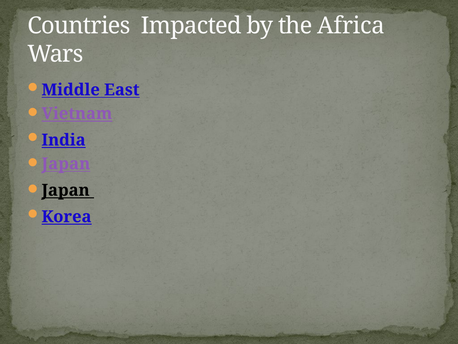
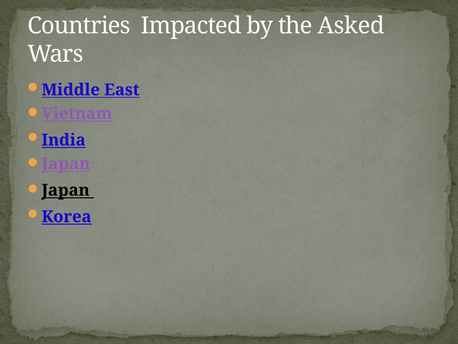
Africa: Africa -> Asked (351, 26)
